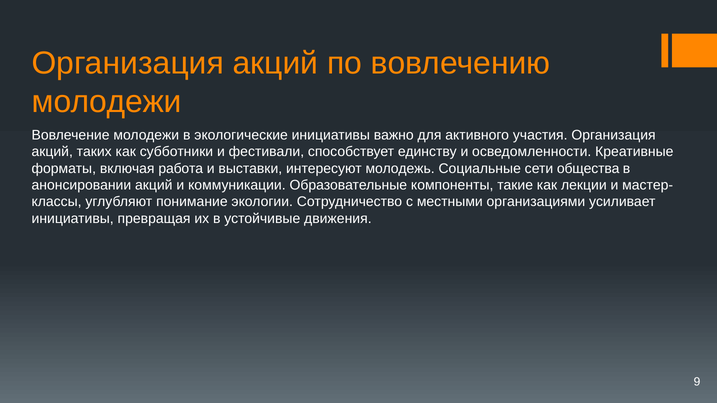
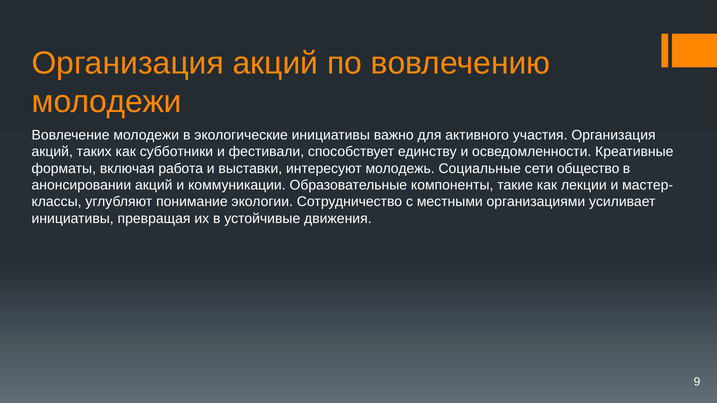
общества: общества -> общество (588, 169)
